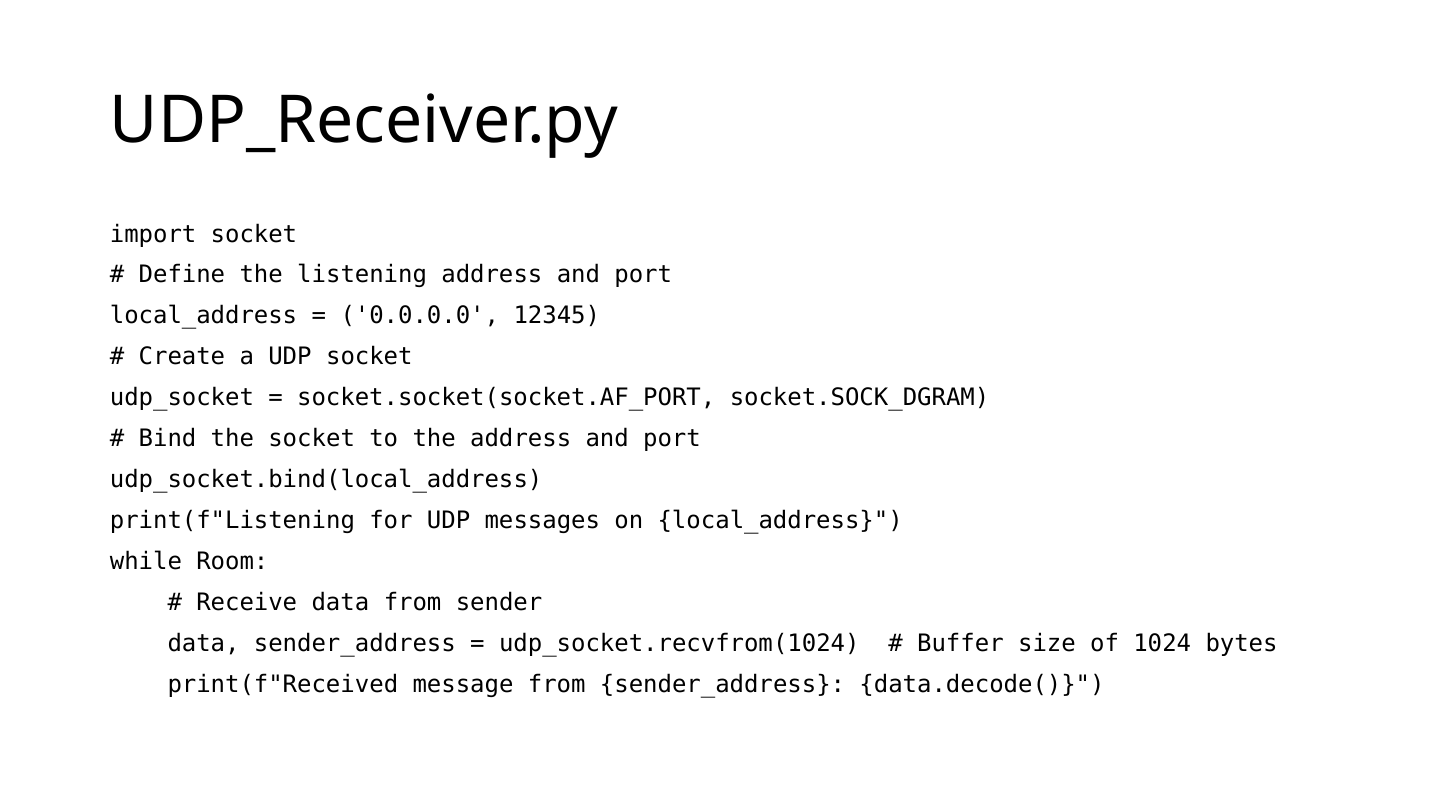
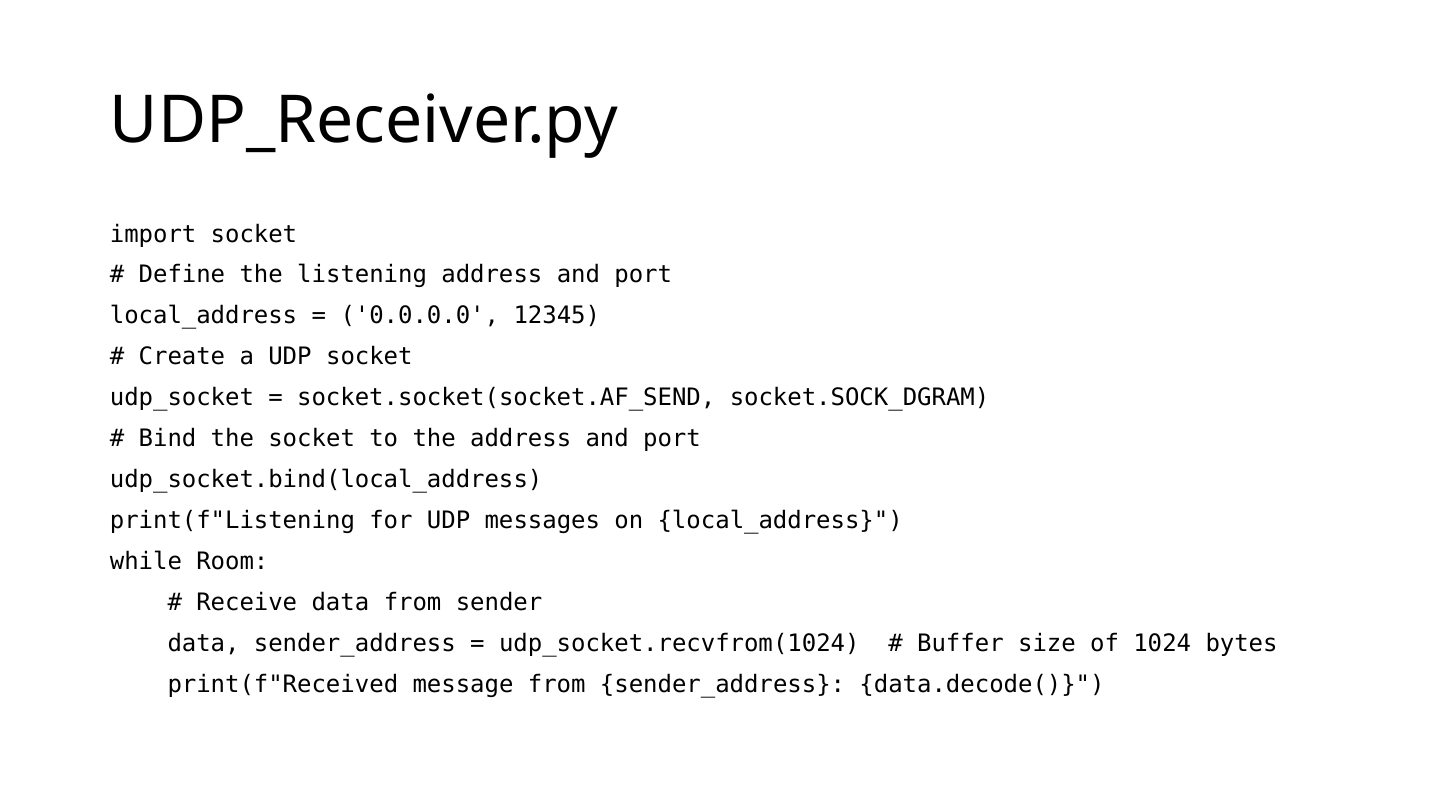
socket.socket(socket.AF_PORT: socket.socket(socket.AF_PORT -> socket.socket(socket.AF_SEND (506, 398)
